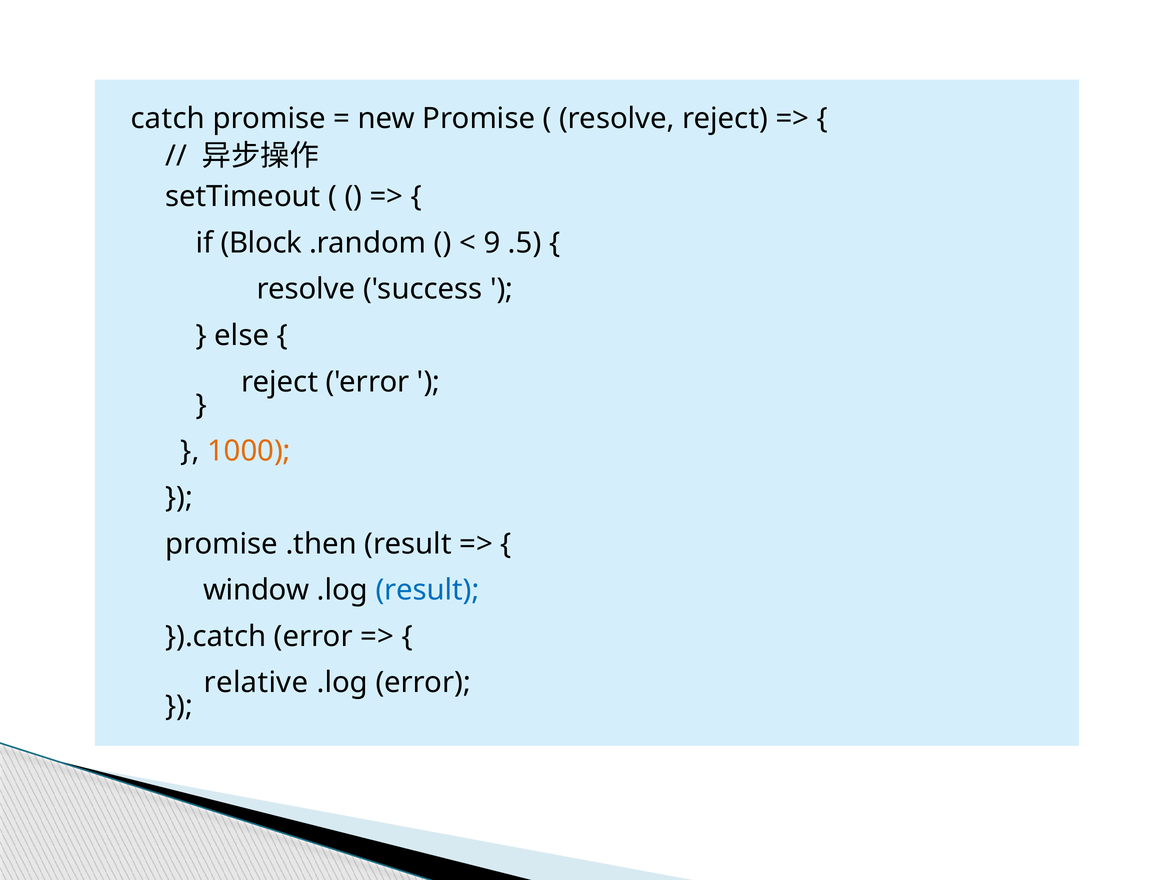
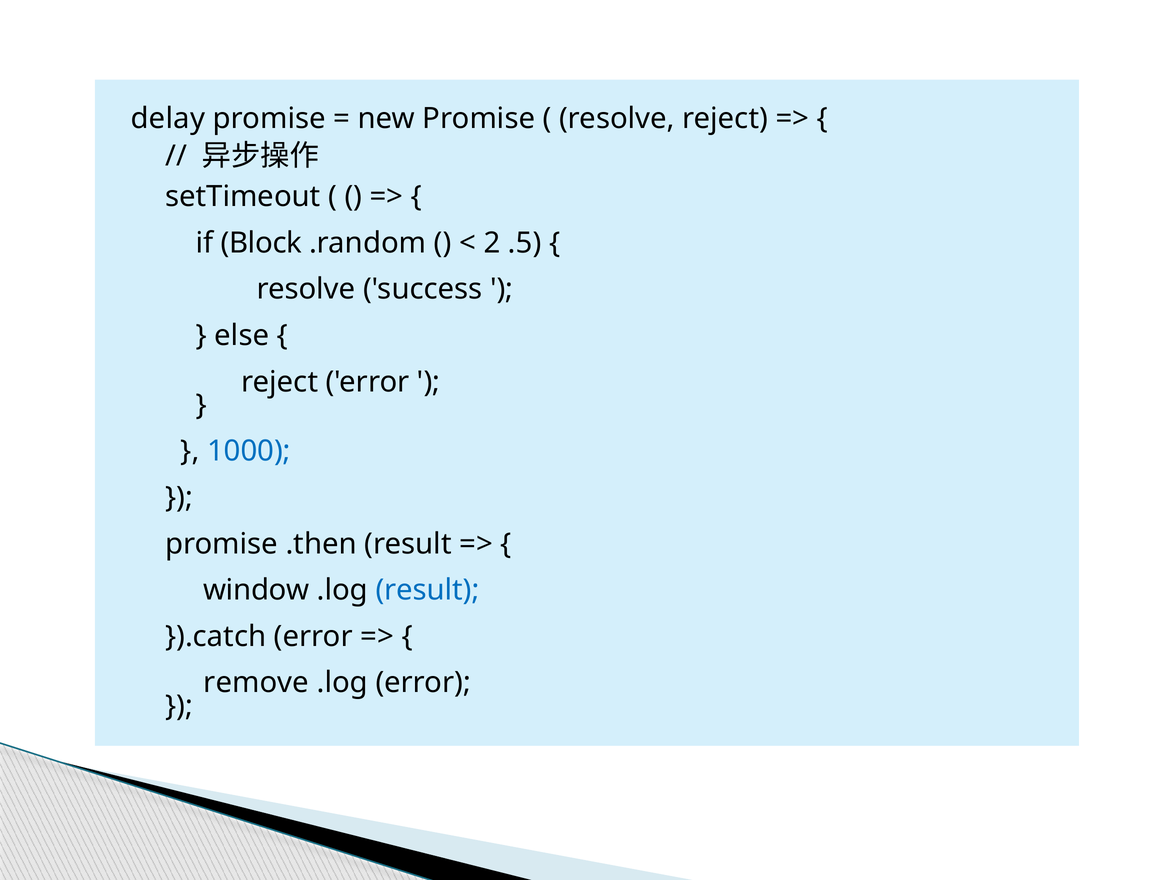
catch: catch -> delay (168, 118)
9: 9 -> 2 (492, 243)
1000 colour: orange -> blue (249, 452)
relative: relative -> remove (256, 683)
